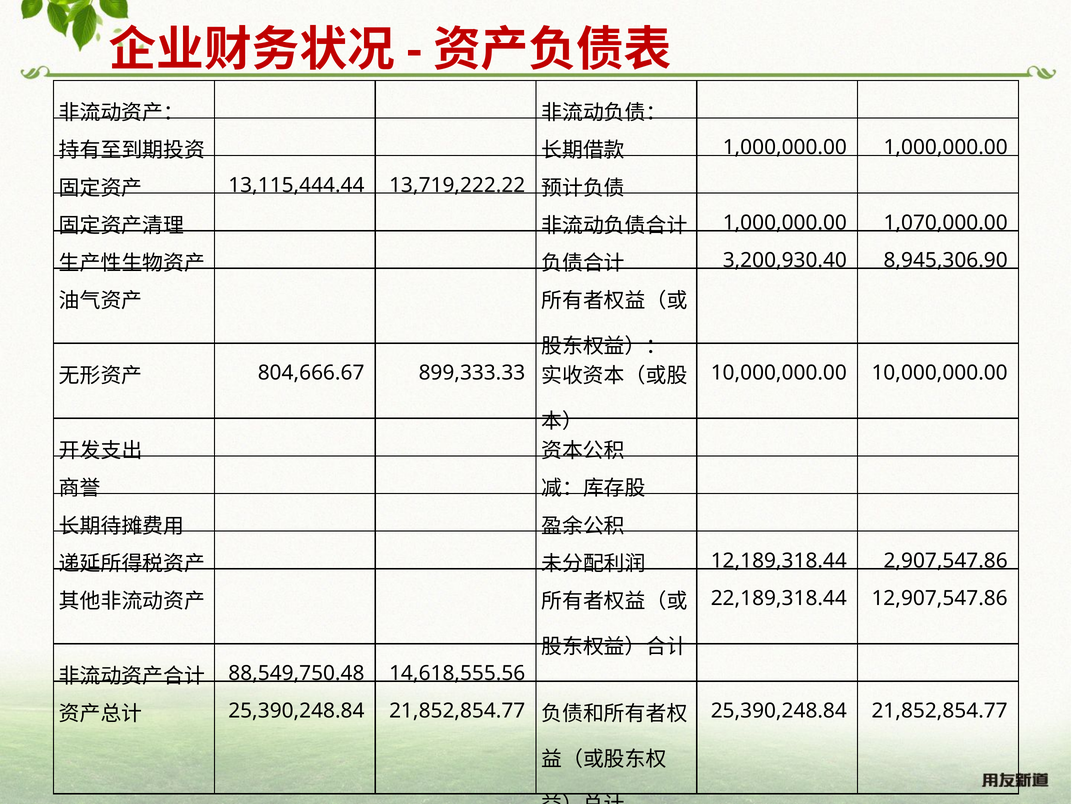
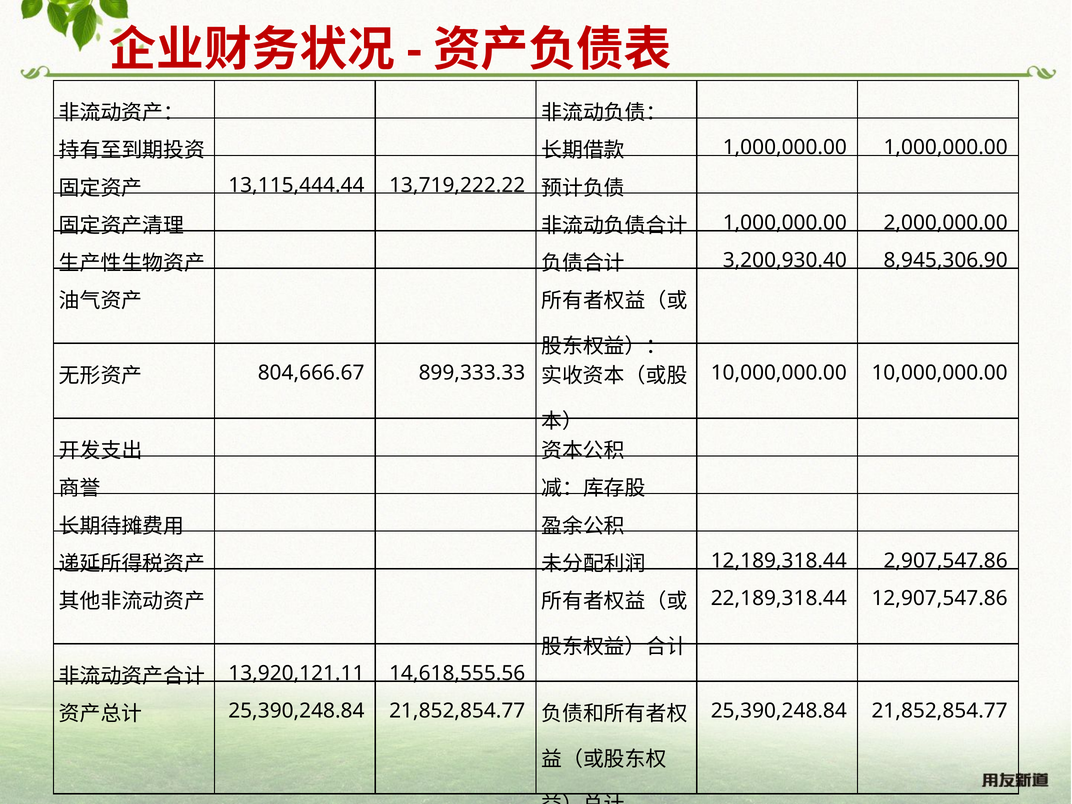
1,070,000.00: 1,070,000.00 -> 2,000,000.00 (946, 223)
88,549,750.48: 88,549,750.48 -> 13,920,121.11 (296, 673)
